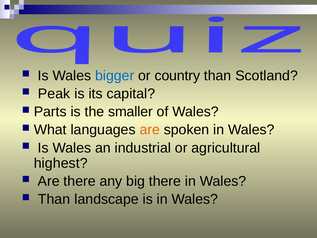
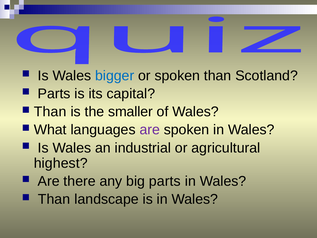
or country: country -> spoken (177, 76)
Peak: Peak -> Parts (54, 94)
Parts: Parts -> Than (50, 112)
are colour: orange -> purple (150, 130)
big there: there -> parts (165, 181)
